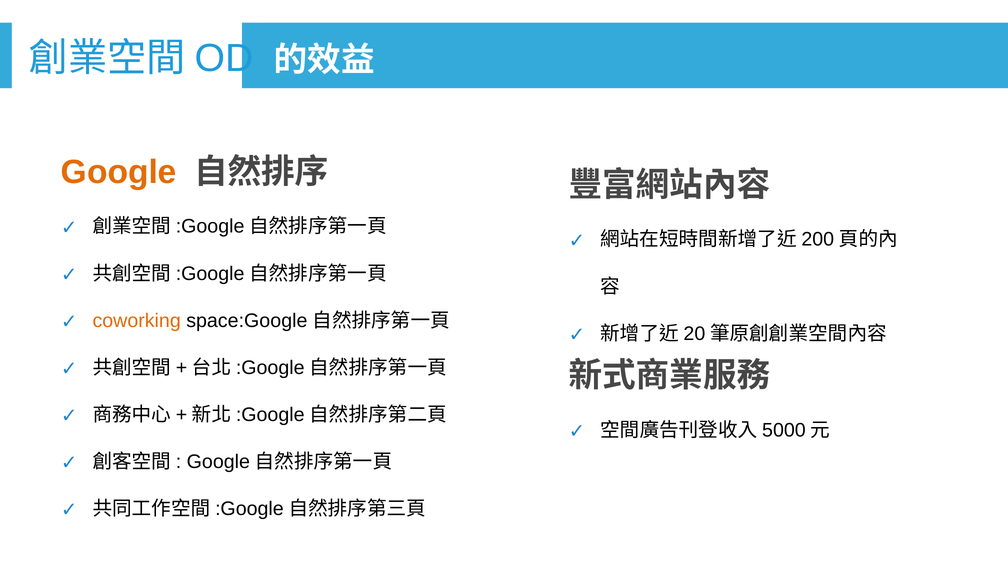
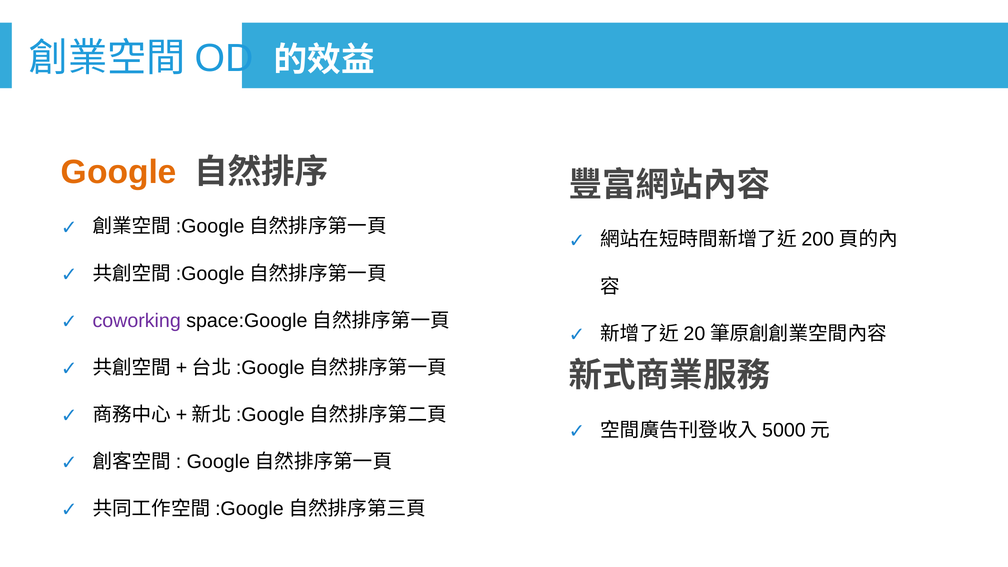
coworking colour: orange -> purple (137, 321)
